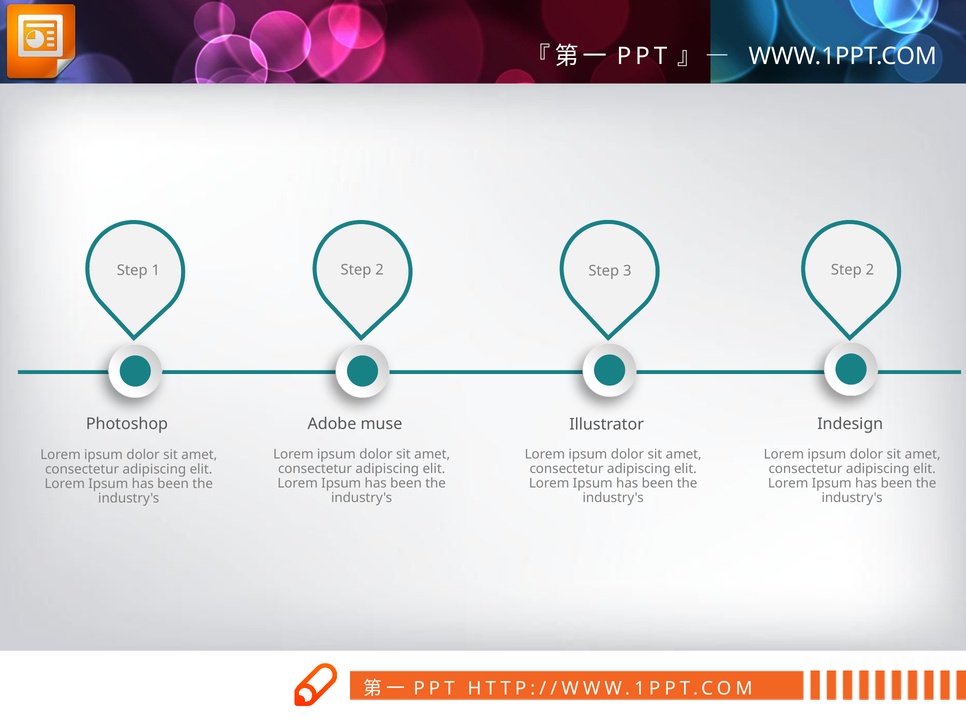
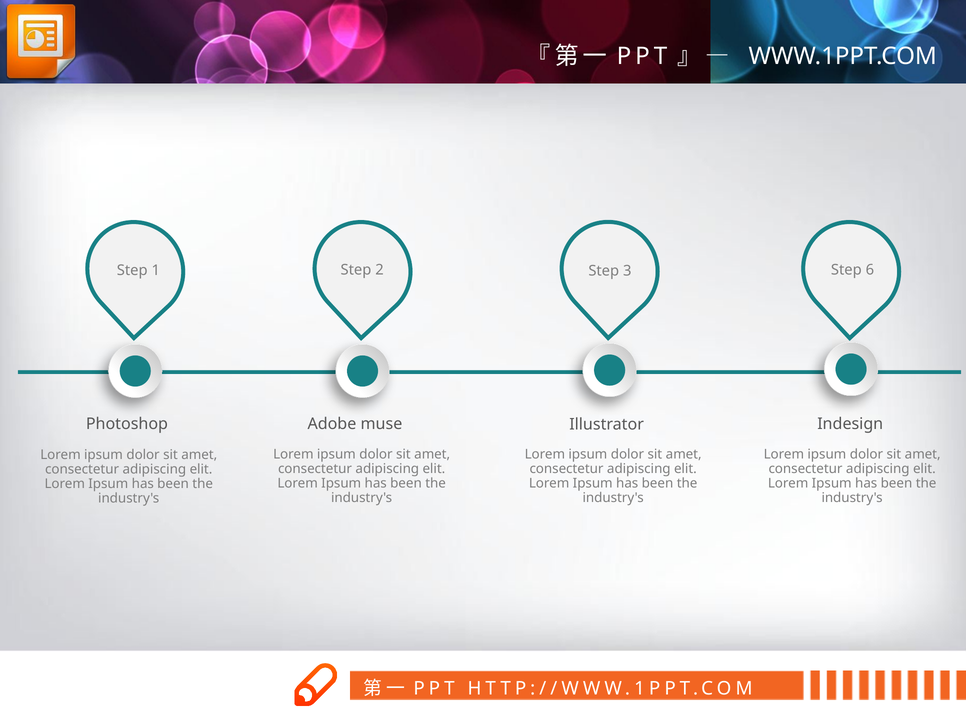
3 Step 2: 2 -> 6 (870, 270)
